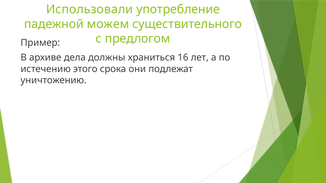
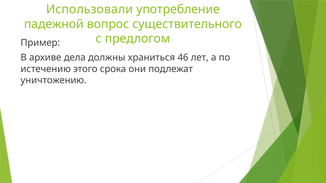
можем: можем -> вопрос (108, 24)
16: 16 -> 46 (183, 58)
